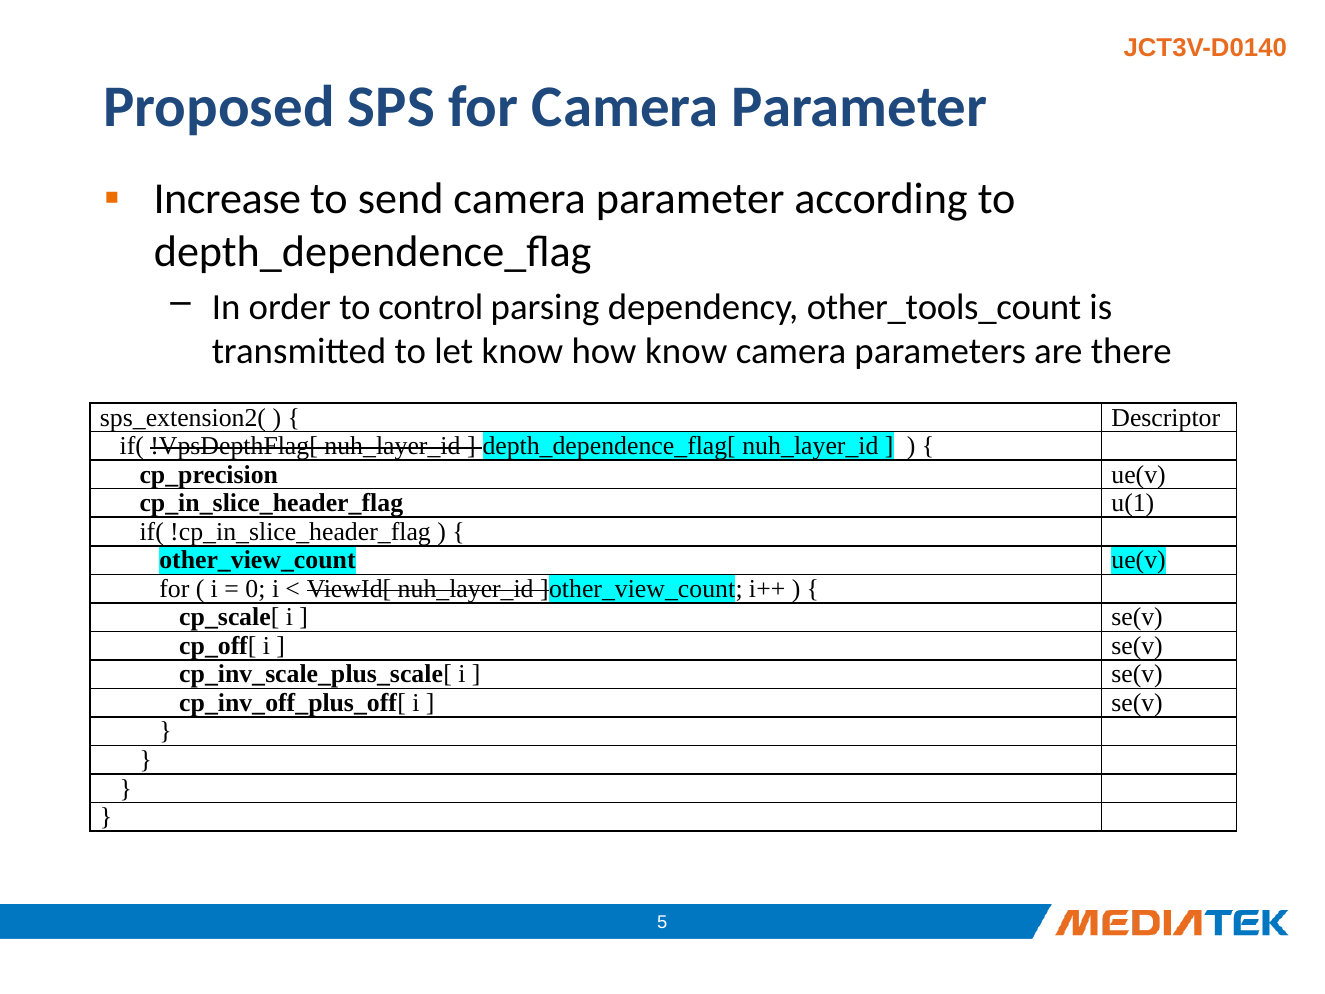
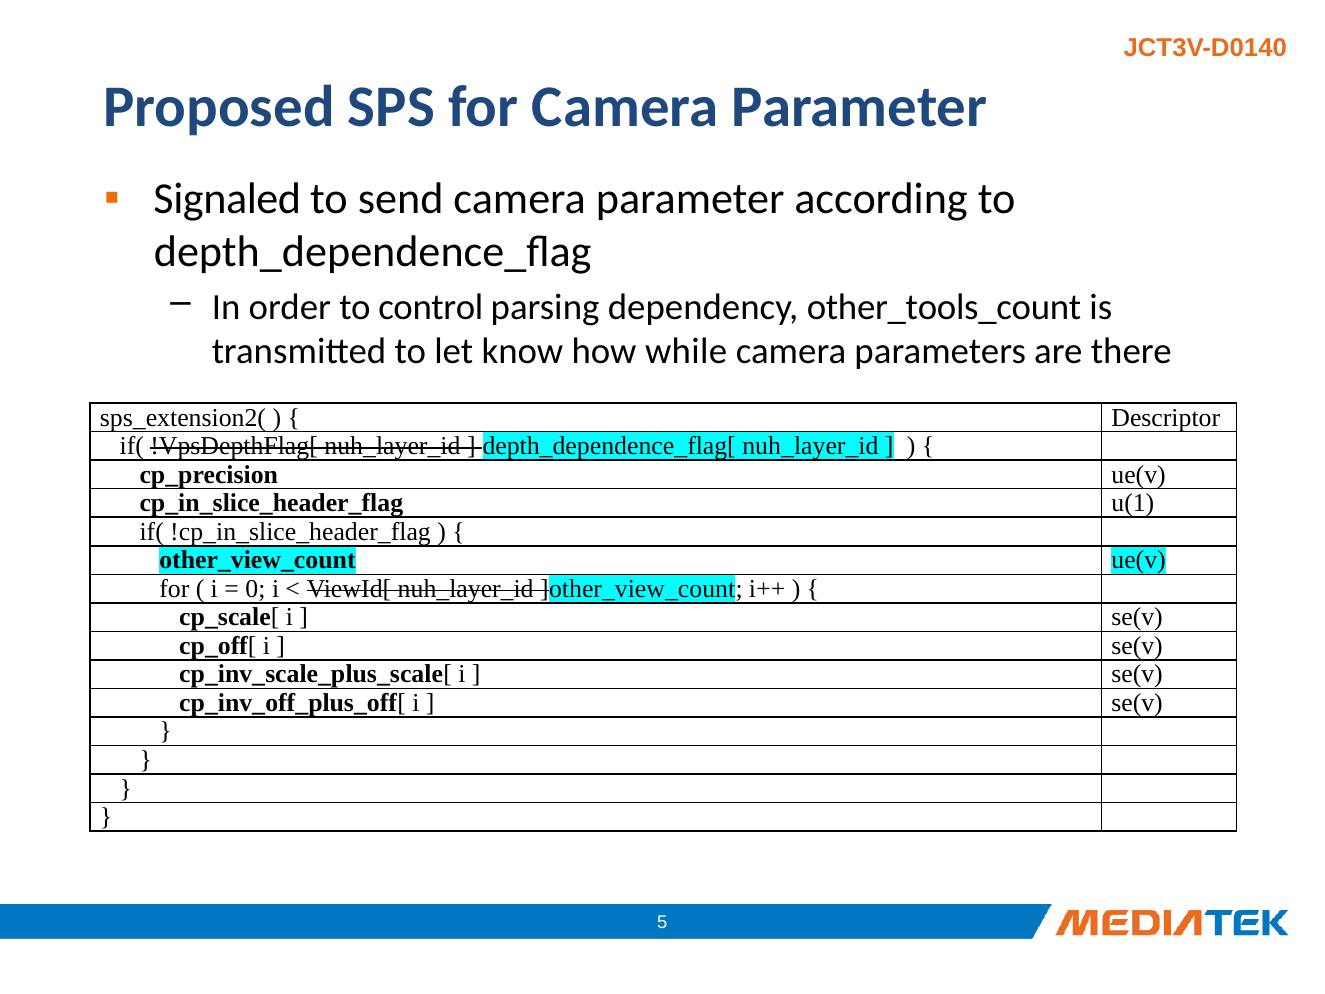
Increase: Increase -> Signaled (227, 199)
how know: know -> while (686, 352)
